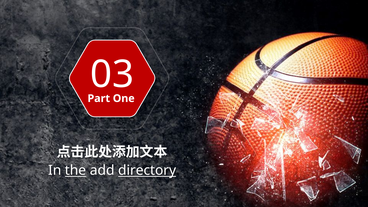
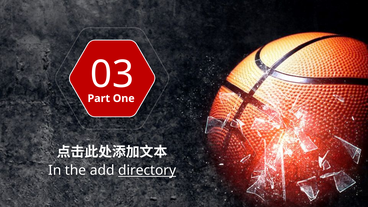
the underline: present -> none (76, 170)
